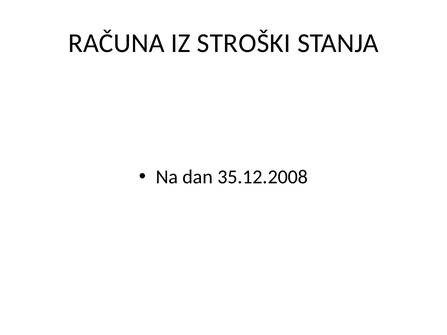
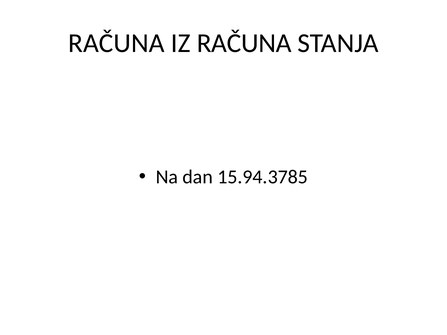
IZ STROŠKI: STROŠKI -> RAČUNA (244, 43)
35.12.2008: 35.12.2008 -> 15.94.3785 (263, 177)
